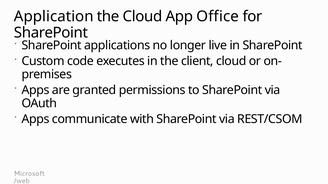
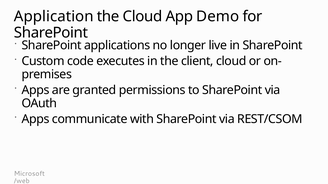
Office: Office -> Demo (218, 17)
